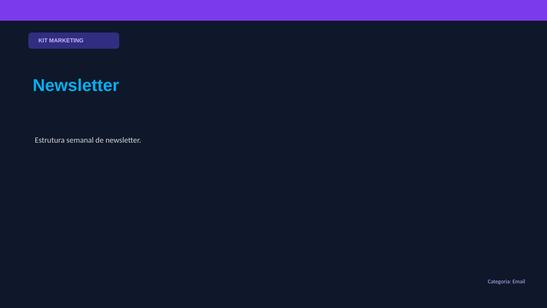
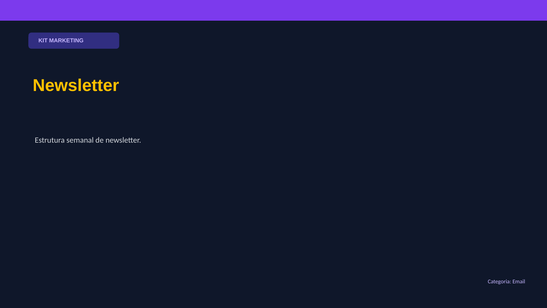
Newsletter colour: light blue -> yellow (76, 85)
